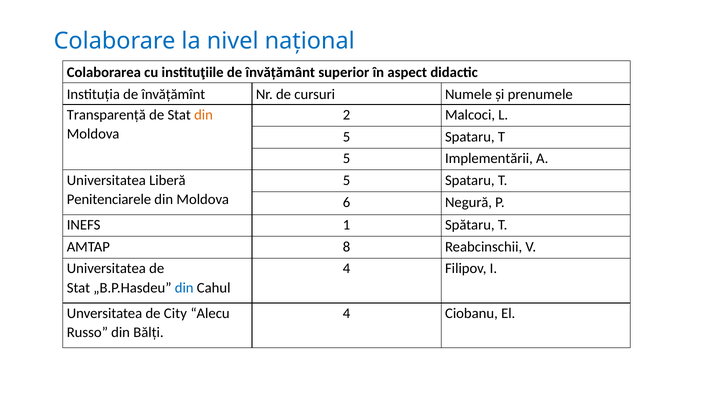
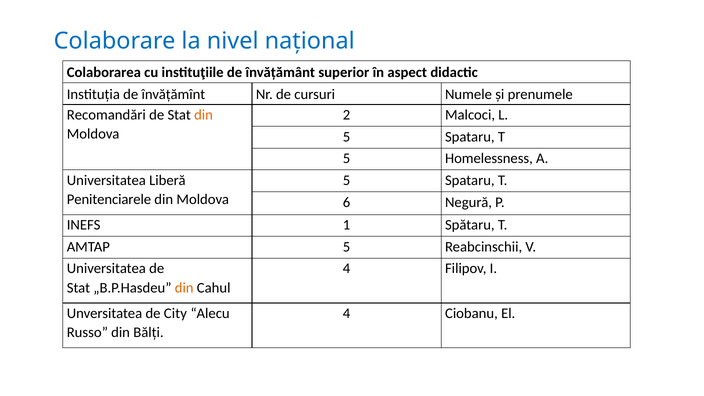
Transparență: Transparență -> Recomandări (106, 115)
Implementării: Implementării -> Homelessness (489, 159)
AMTAP 8: 8 -> 5 (347, 247)
din colour: blue -> orange (184, 288)
